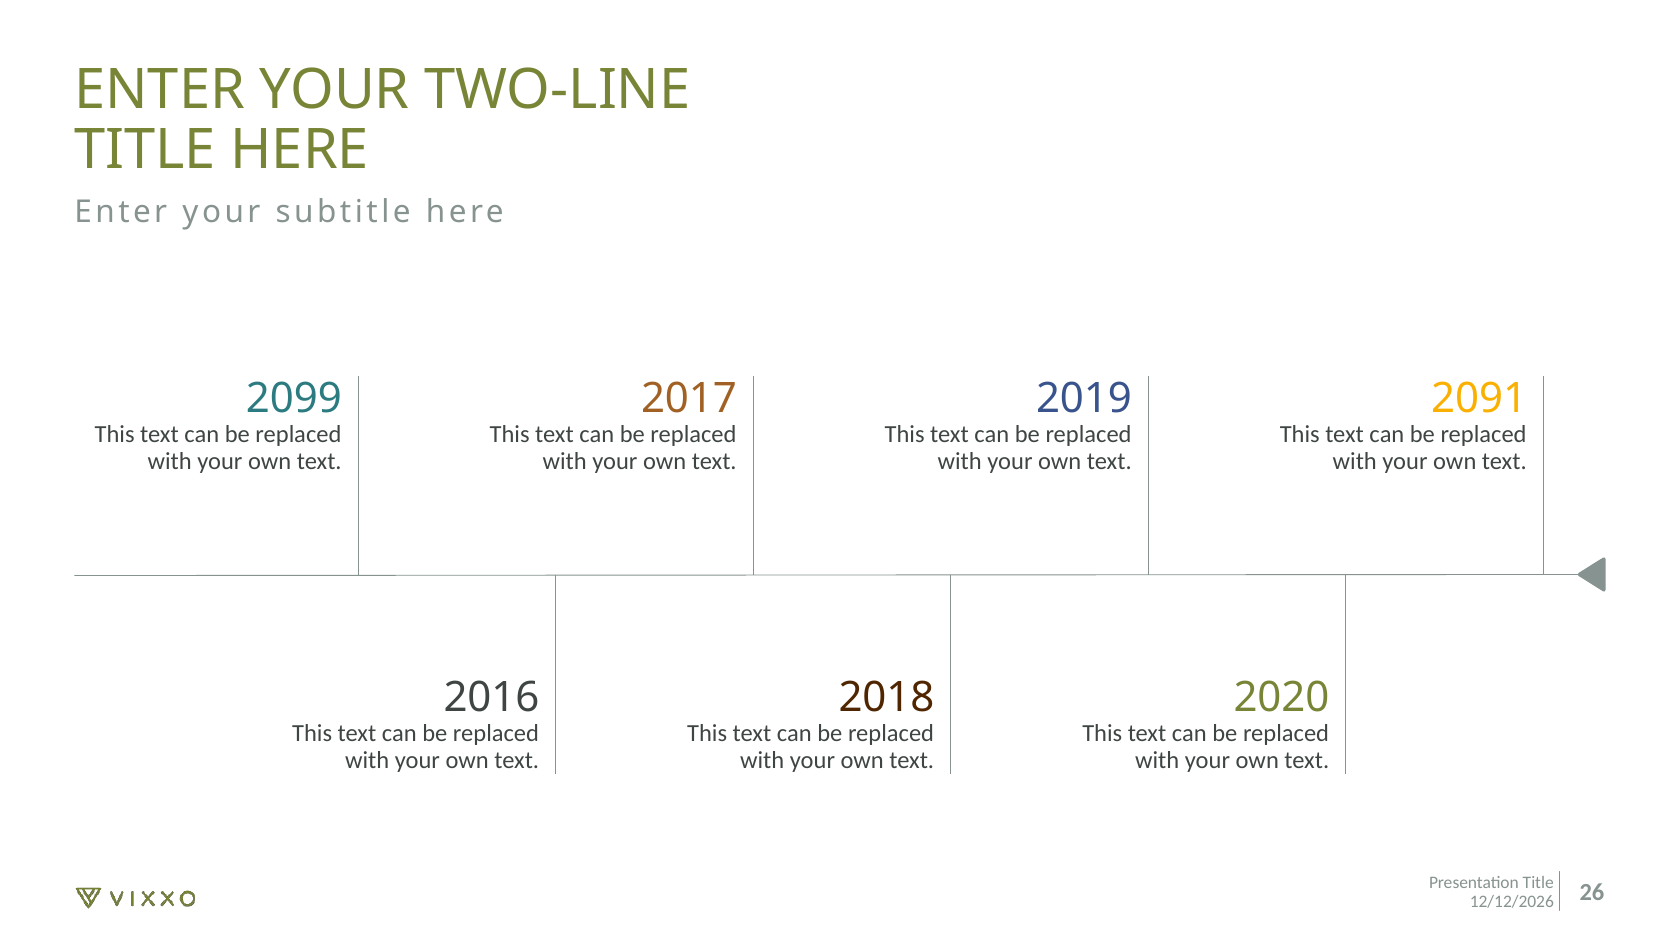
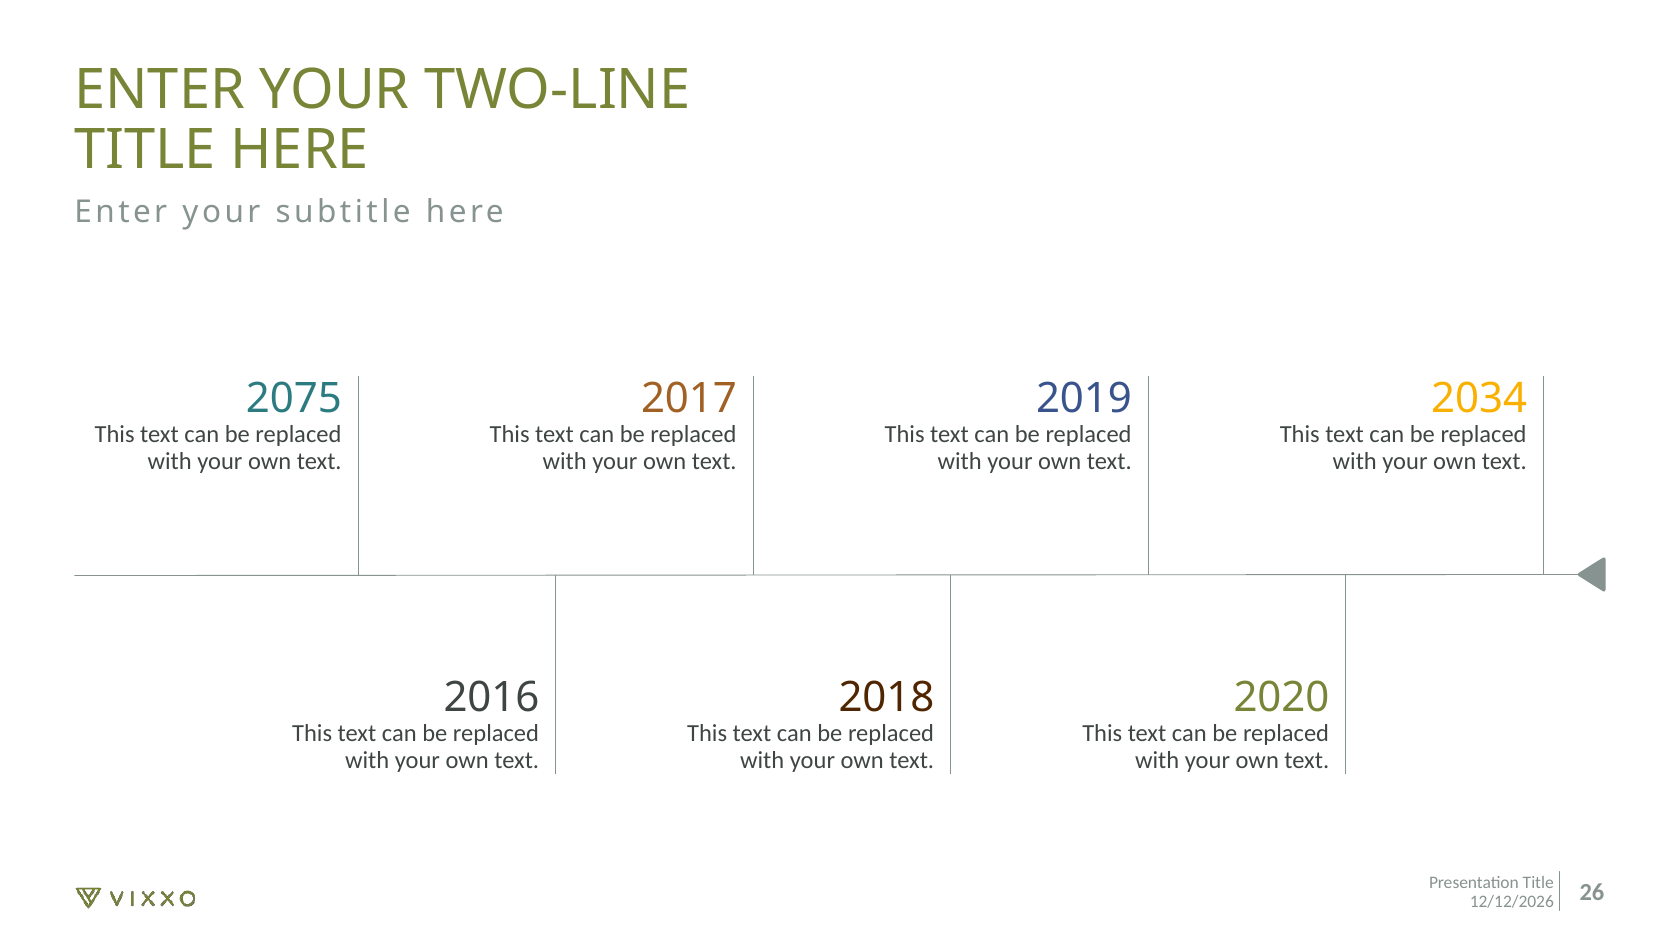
2099: 2099 -> 2075 (294, 399)
2091: 2091 -> 2034 (1479, 399)
